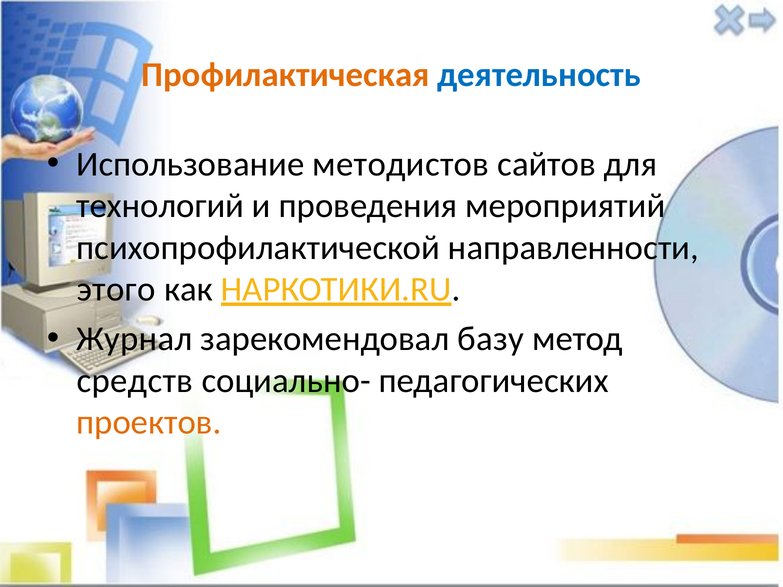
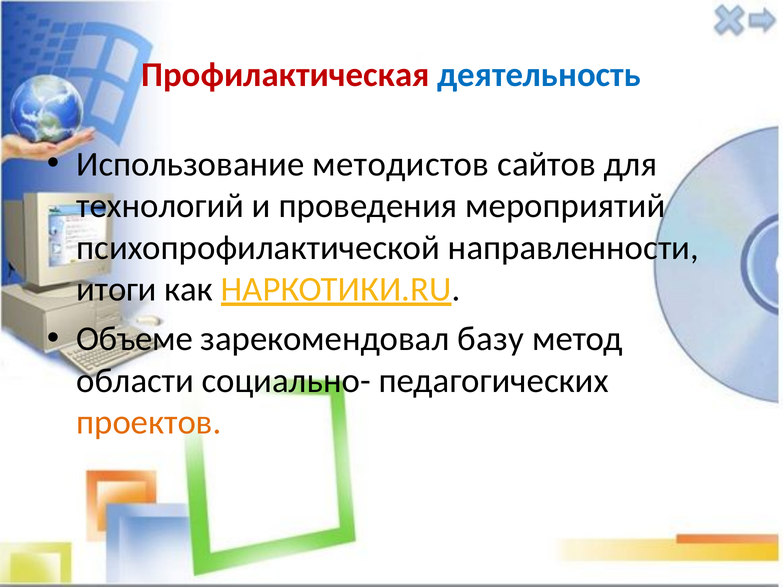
Профилактическая colour: orange -> red (285, 75)
этого: этого -> итоги (117, 290)
Журнал: Журнал -> Объеме (135, 339)
средств: средств -> области (135, 381)
